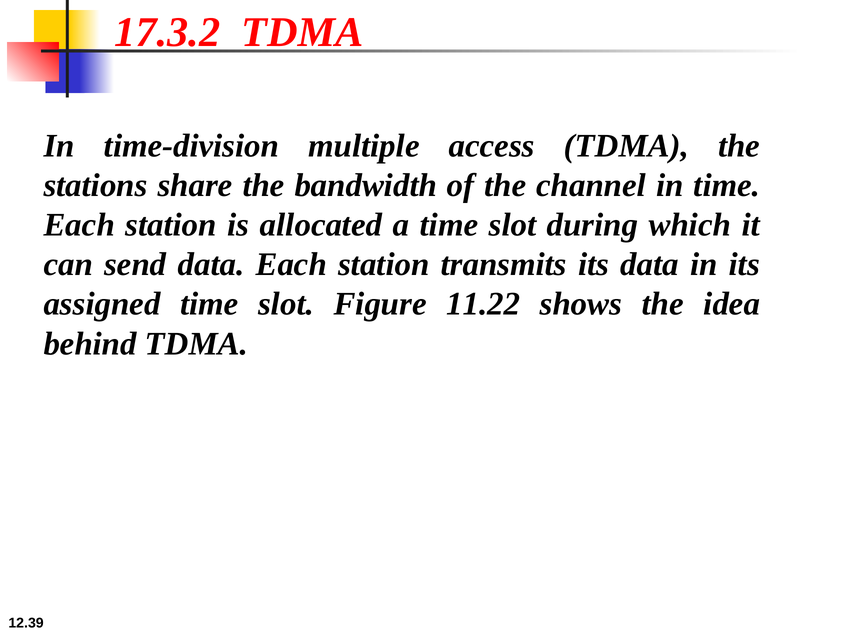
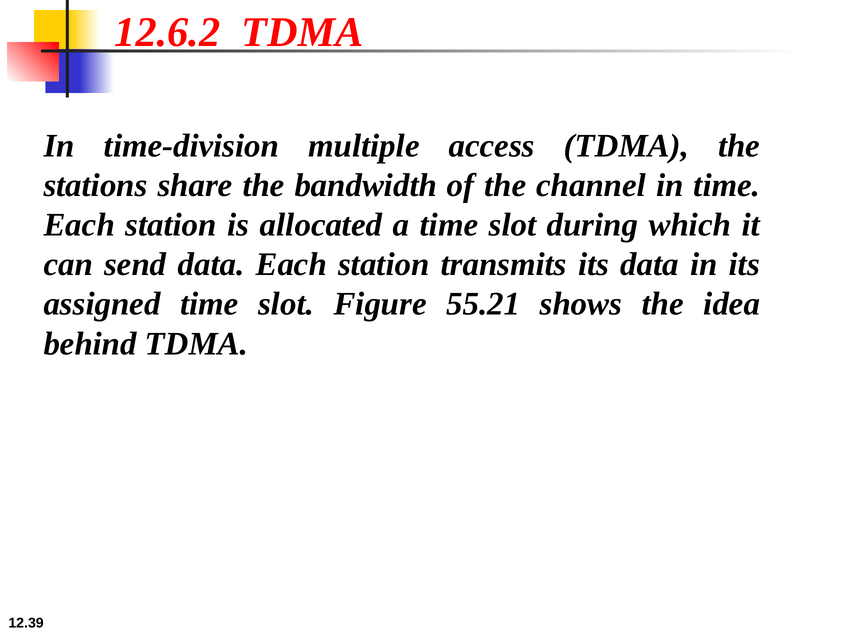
17.3.2: 17.3.2 -> 12.6.2 (167, 33)
11.22: 11.22 -> 55.21 (483, 304)
